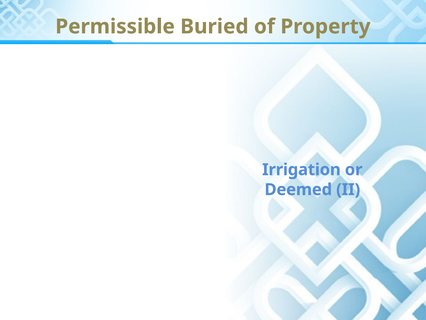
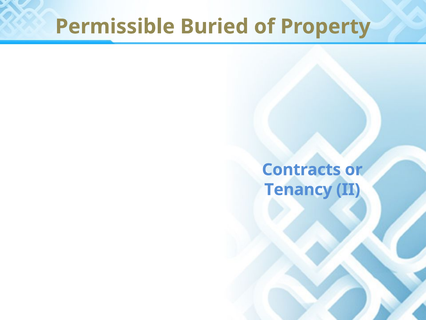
Irrigation: Irrigation -> Contracts (301, 169)
Deemed: Deemed -> Tenancy (298, 189)
